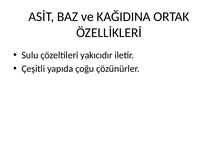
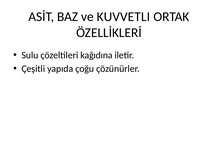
KAĞIDINA: KAĞIDINA -> KUVVETLI (123, 17)
yakıcıdır: yakıcıdır -> kağıdına (96, 55)
